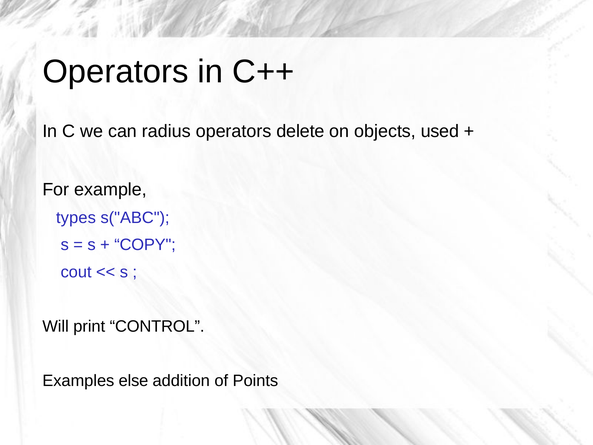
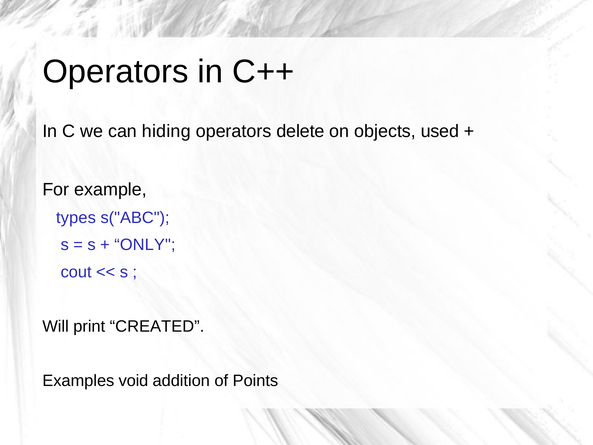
radius: radius -> hiding (166, 131)
COPY: COPY -> ONLY (145, 245)
CONTROL: CONTROL -> CREATED (157, 326)
else: else -> void (133, 380)
